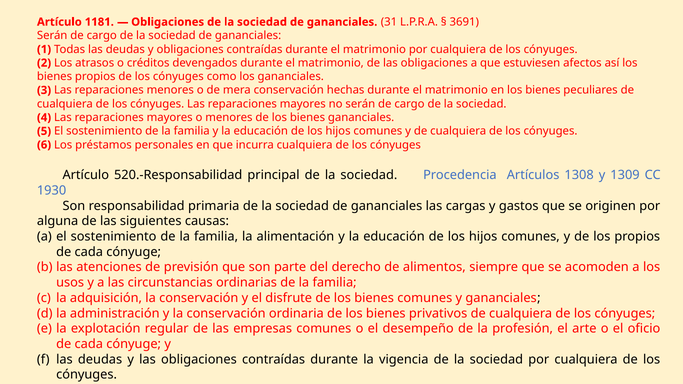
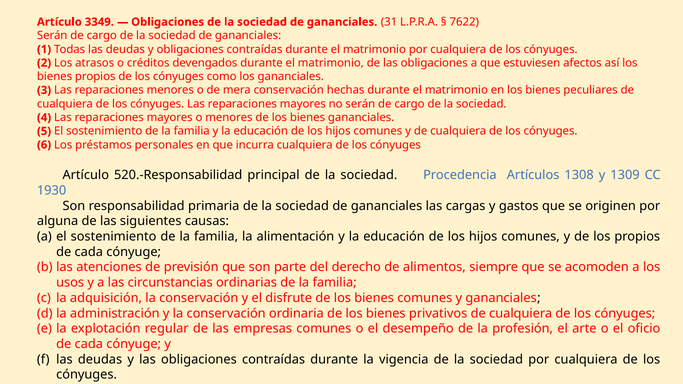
1181: 1181 -> 3349 (99, 22)
3691: 3691 -> 7622 (464, 22)
